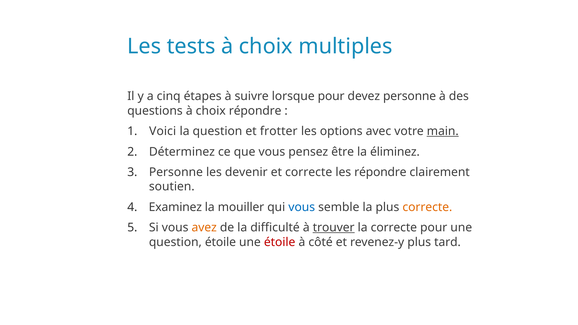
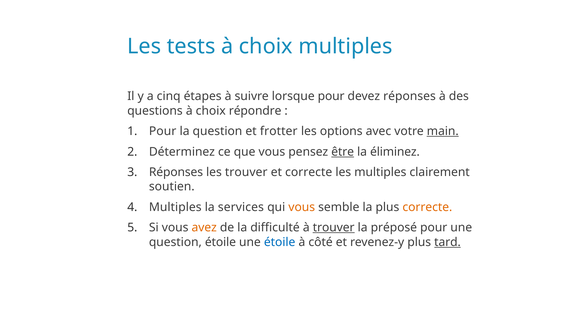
devez personne: personne -> réponses (409, 96)
Voici: Voici -> Pour (163, 131)
être underline: none -> present (343, 152)
Personne: Personne -> Réponses (176, 172)
les devenir: devenir -> trouver (246, 172)
les répondre: répondre -> multiples (380, 172)
Examinez: Examinez -> Multiples (175, 207)
mouiller: mouiller -> services (241, 207)
vous colour: blue -> orange (302, 207)
la correcte: correcte -> préposé (394, 228)
étoile colour: red -> blue (280, 242)
tard underline: none -> present (448, 242)
